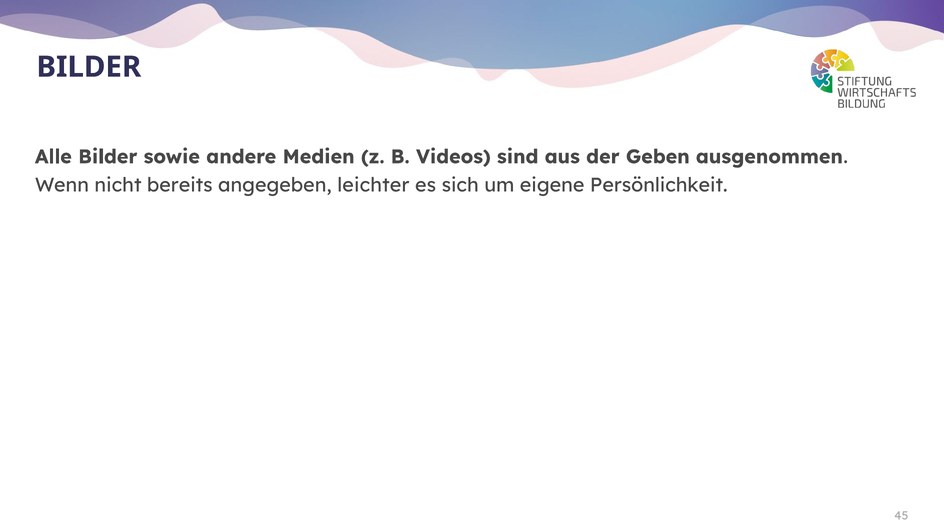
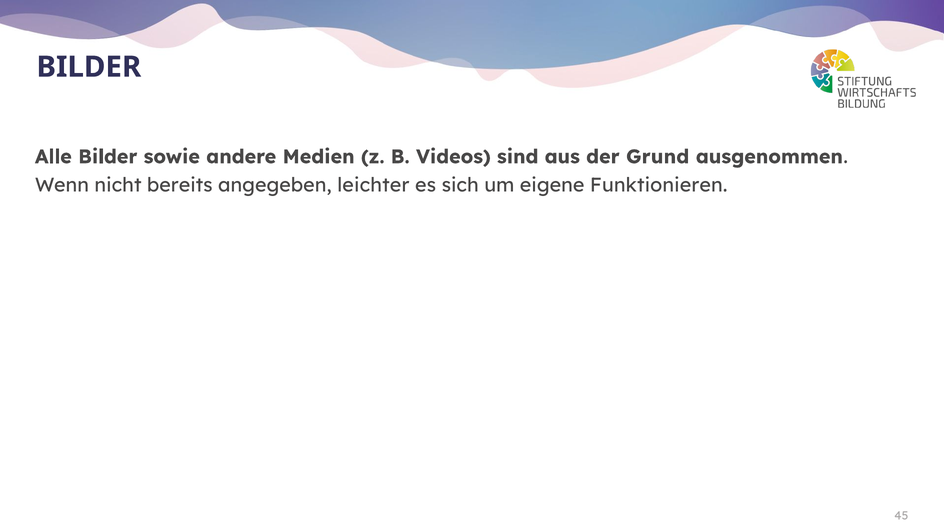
Geben: Geben -> Grund (658, 157)
Persönlichkeit: Persönlichkeit -> Funktionieren (659, 185)
